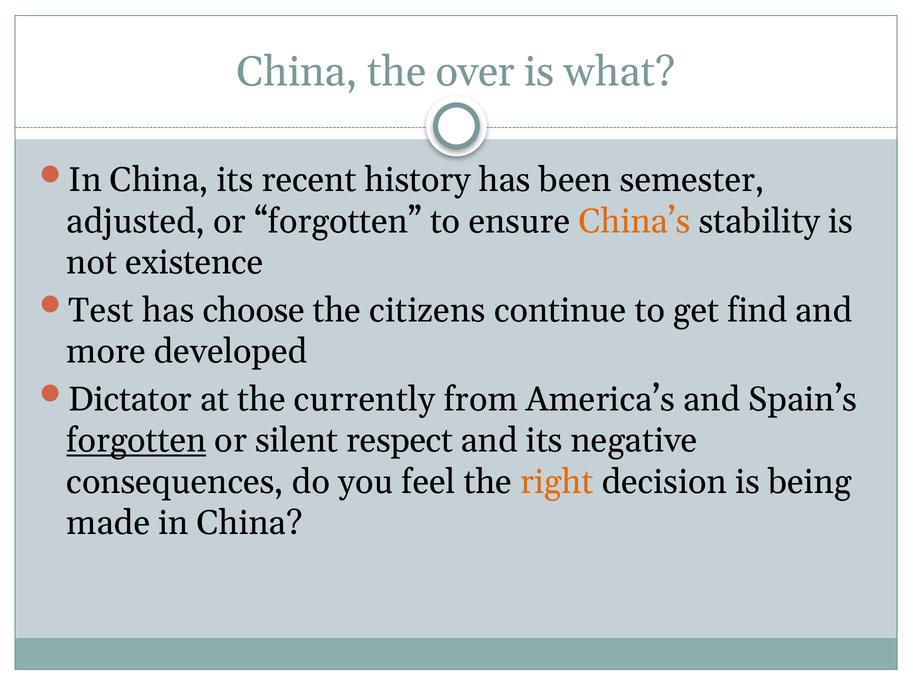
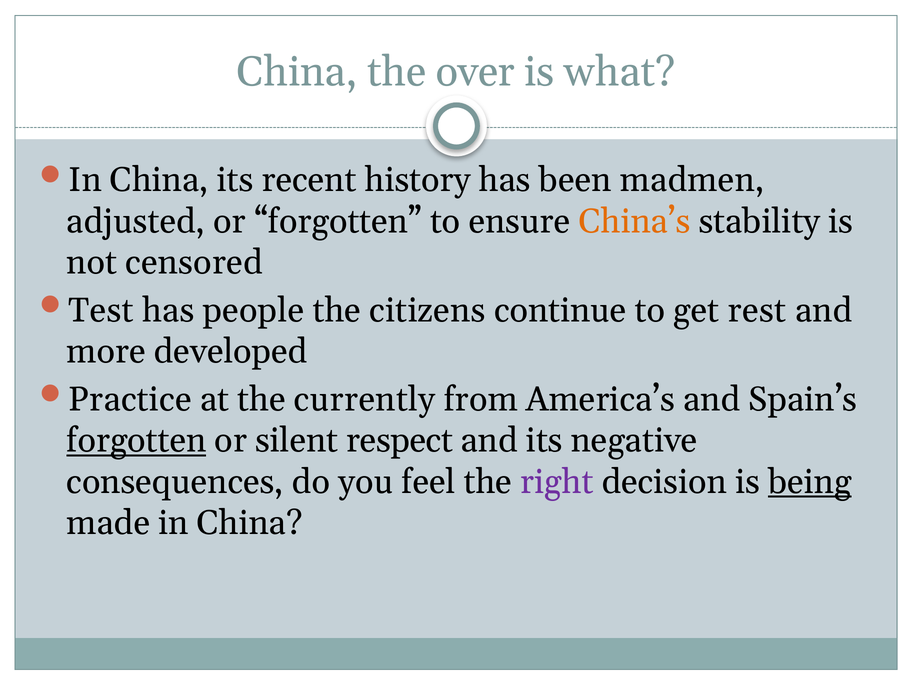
semester: semester -> madmen (692, 180)
existence: existence -> censored (194, 262)
choose: choose -> people (253, 310)
find: find -> rest (757, 310)
Dictator: Dictator -> Practice (130, 399)
right colour: orange -> purple (557, 482)
being underline: none -> present (810, 482)
